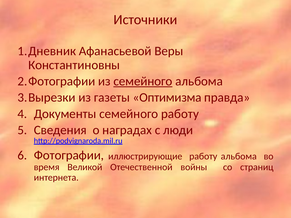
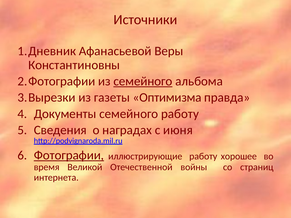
люди: люди -> июня (178, 130)
Фотографии underline: none -> present (69, 155)
работу альбома: альбома -> хорошее (239, 157)
